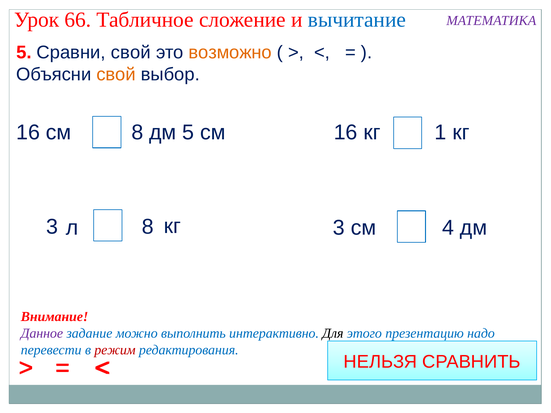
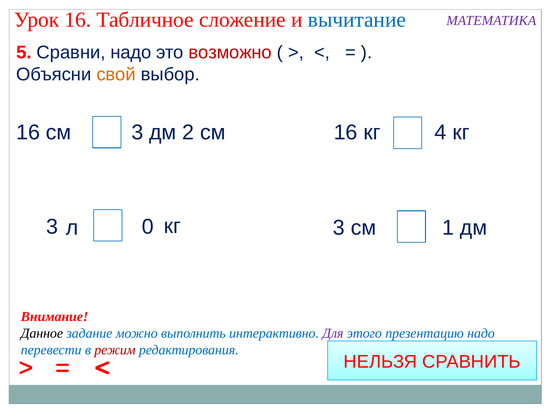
Урок 66: 66 -> 16 (78, 20)
Сравни свой: свой -> надо (131, 52)
возможно colour: orange -> red (230, 52)
8: 8 -> 3 (137, 133)
дм 5: 5 -> 2 (188, 133)
1: 1 -> 4 (441, 133)
8: 8 -> 0 (148, 227)
4: 4 -> 1 (448, 228)
Данное colour: purple -> black (42, 333)
Для colour: black -> purple (333, 333)
